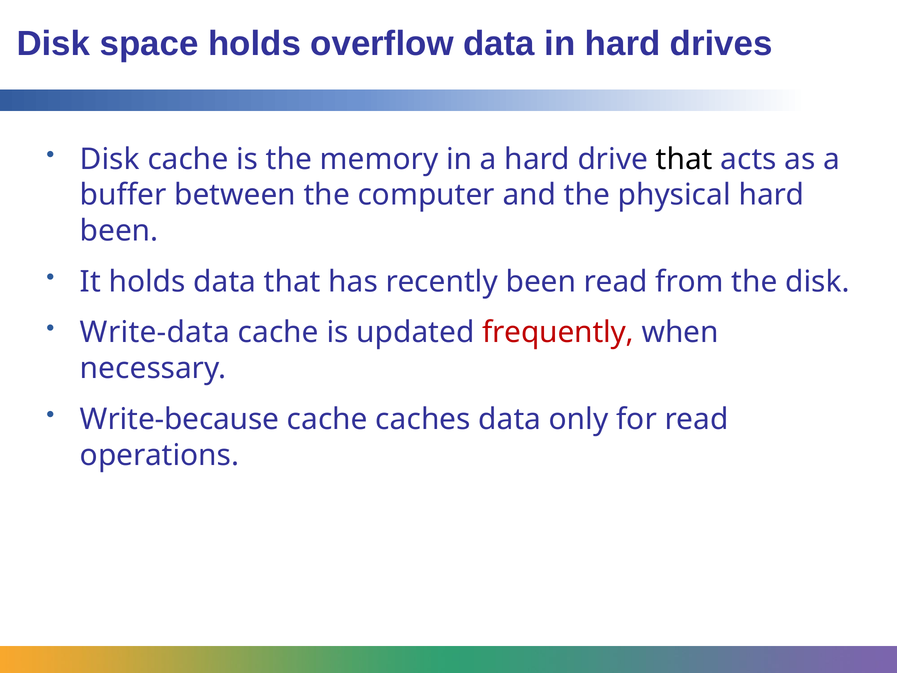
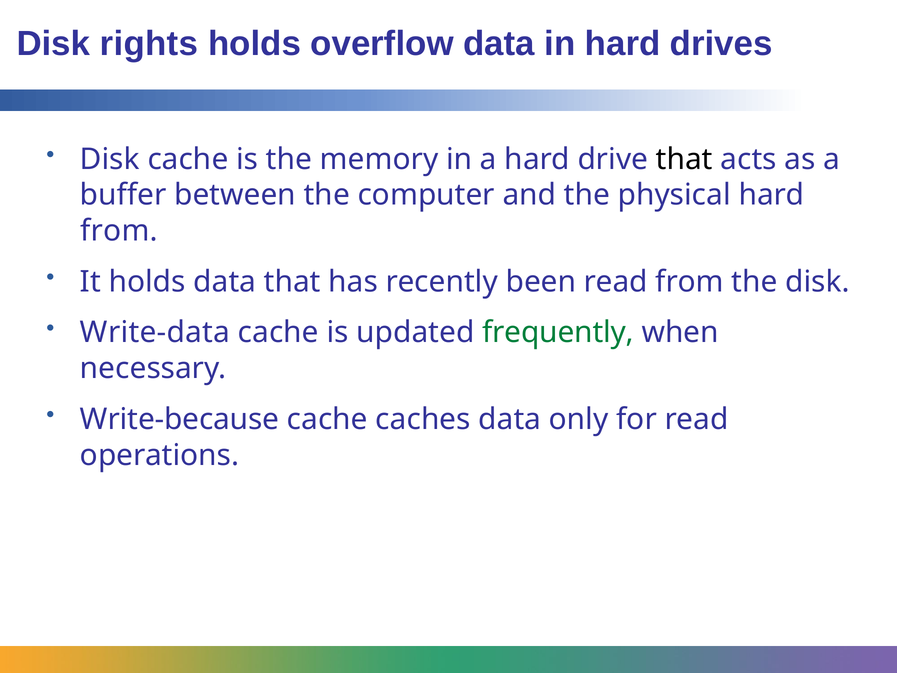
space: space -> rights (149, 44)
been: been -> from (119, 231)
frequently colour: red -> green (558, 332)
